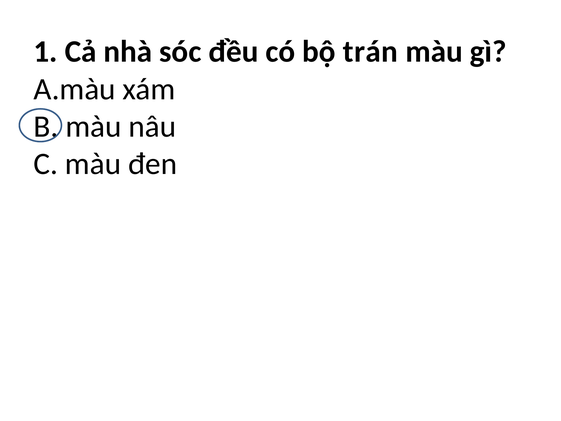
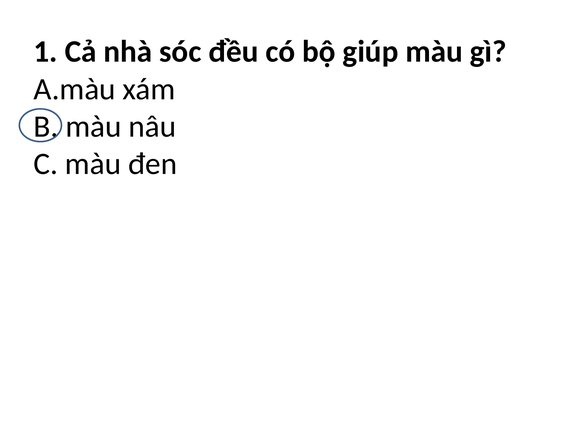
trán: trán -> giúp (370, 52)
